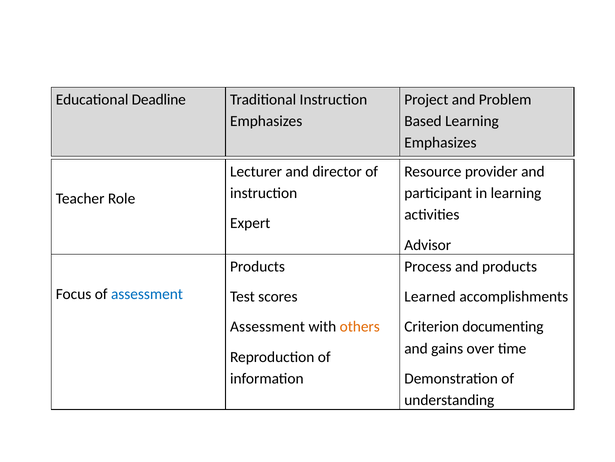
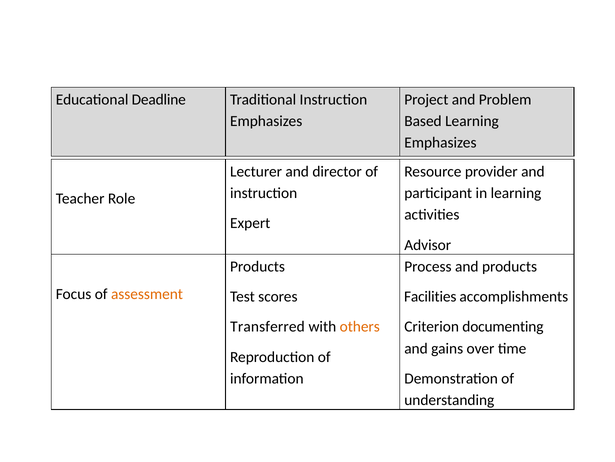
assessment colour: blue -> orange (147, 293)
Learned: Learned -> Facilities (430, 296)
Assessment: Assessment -> Transferred (268, 326)
